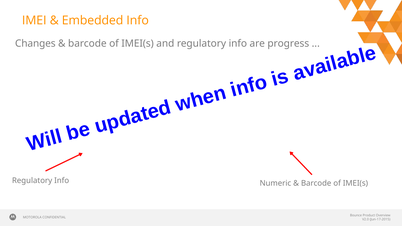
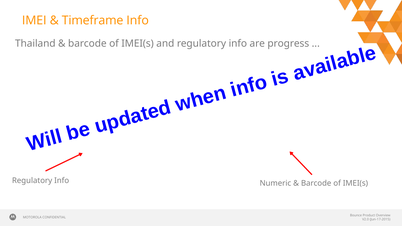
Embedded: Embedded -> Timeframe (93, 20)
Changes: Changes -> Thailand (35, 43)
